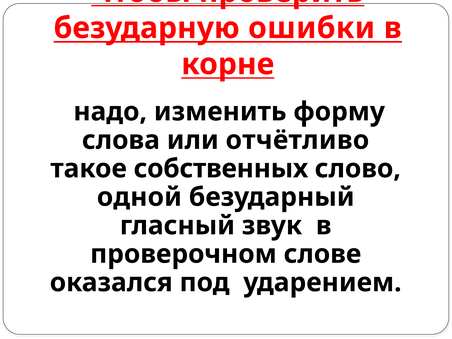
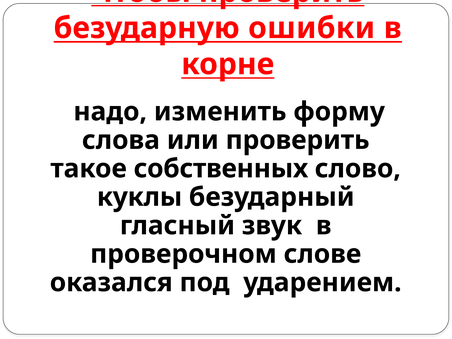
или отчётливо: отчётливо -> проверить (298, 140)
одной: одной -> куклы (140, 197)
